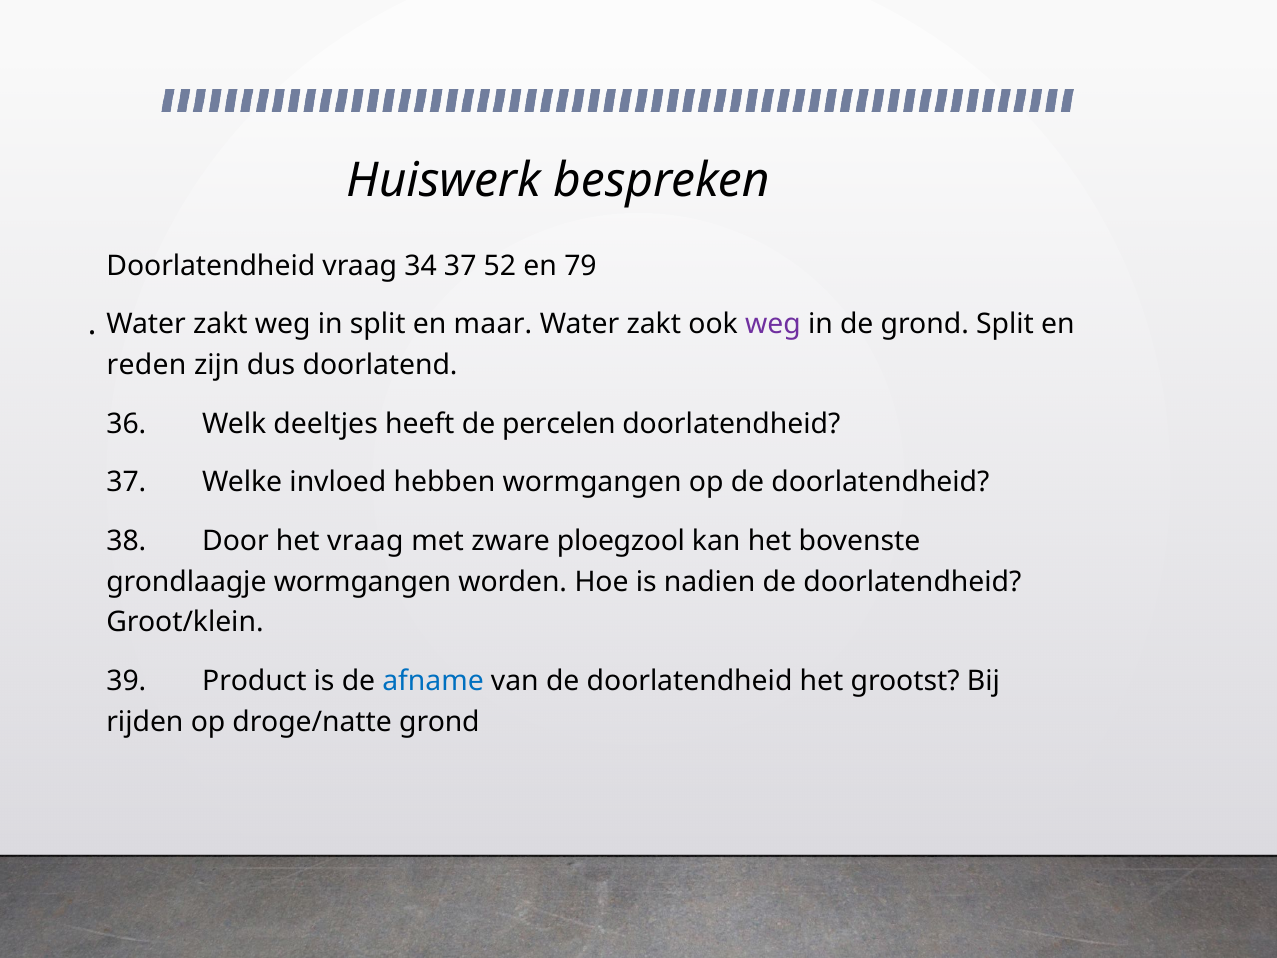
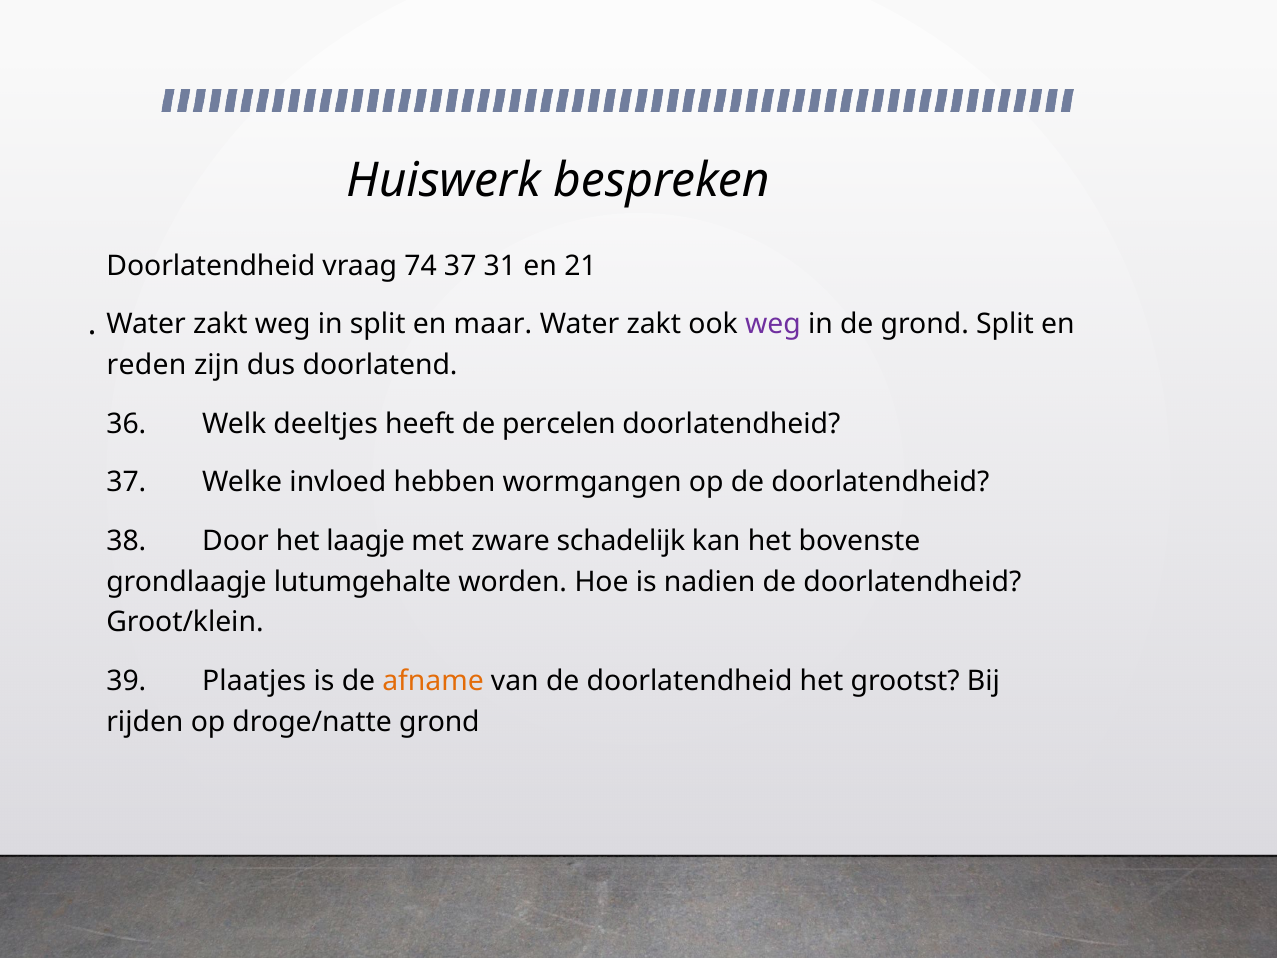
34: 34 -> 74 (421, 266)
52: 52 -> 31 (500, 266)
79: 79 -> 21 (580, 266)
het vraag: vraag -> laagje (366, 541)
ploegzool: ploegzool -> schadelijk (621, 541)
grondlaagje wormgangen: wormgangen -> lutumgehalte (362, 582)
Product: Product -> Plaatjes (254, 681)
afname colour: blue -> orange (433, 681)
